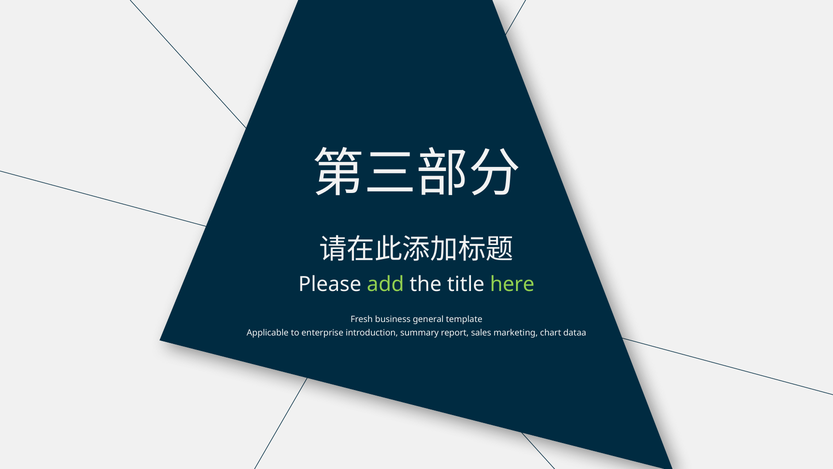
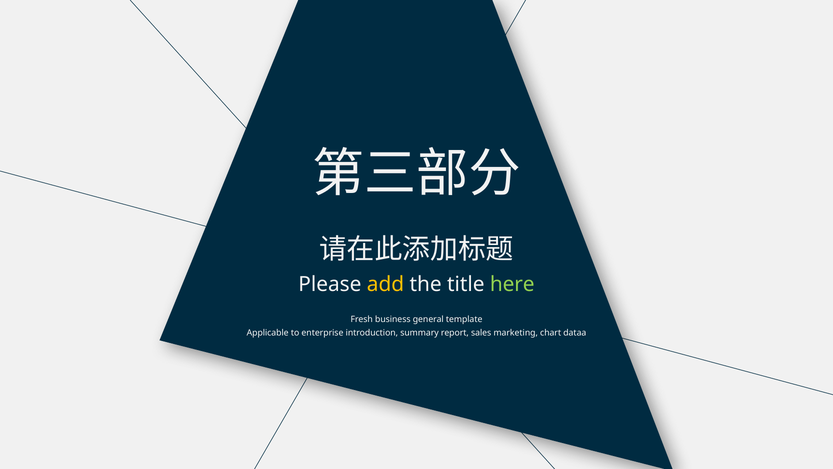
add colour: light green -> yellow (385, 284)
